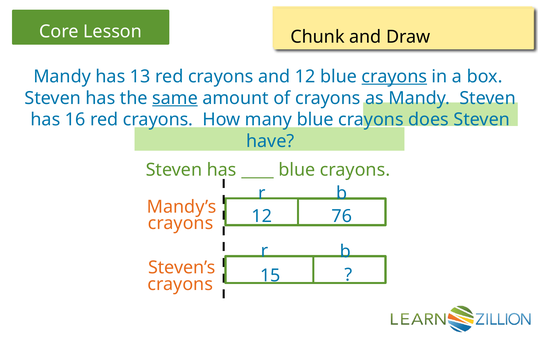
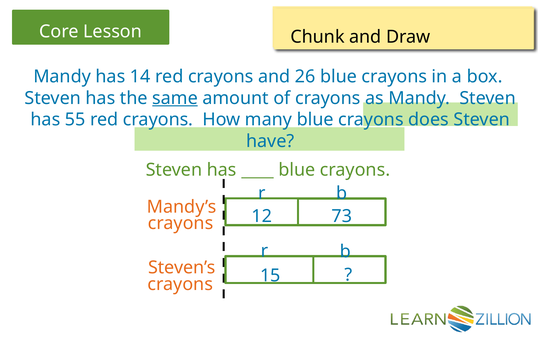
13: 13 -> 14 (140, 76)
and 12: 12 -> 26 (305, 76)
crayons underline: present -> none (394, 76)
16: 16 -> 55 (75, 119)
76: 76 -> 73 (342, 216)
